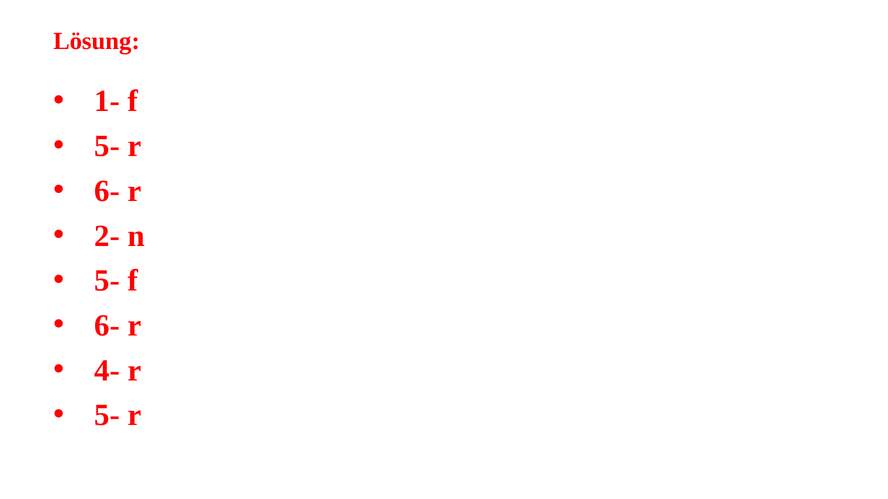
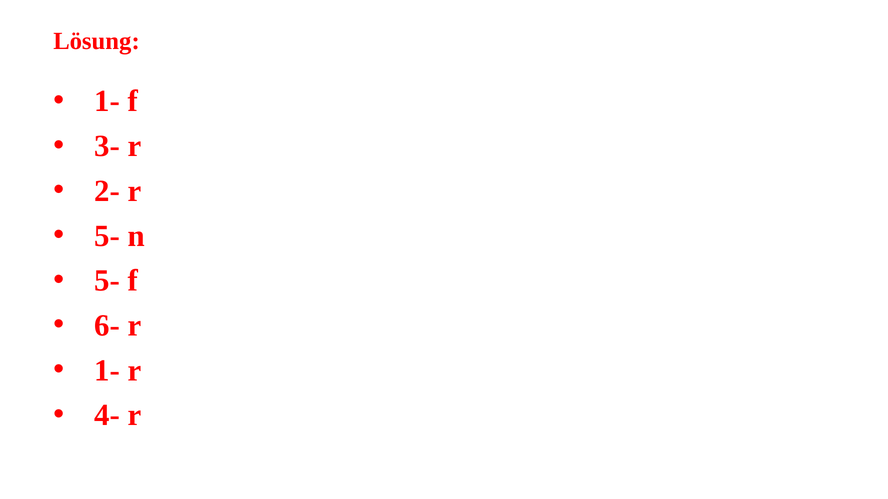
5-: 5- -> 3- (107, 146)
6-: 6- -> 2- (107, 191)
2-: 2- -> 5- (107, 236)
4-: 4- -> 1- (107, 371)
5-: 5- -> 4- (107, 416)
